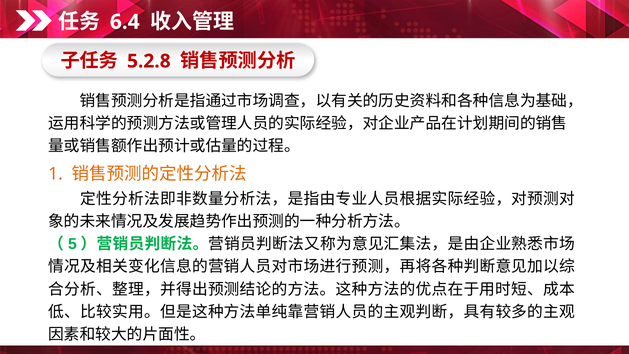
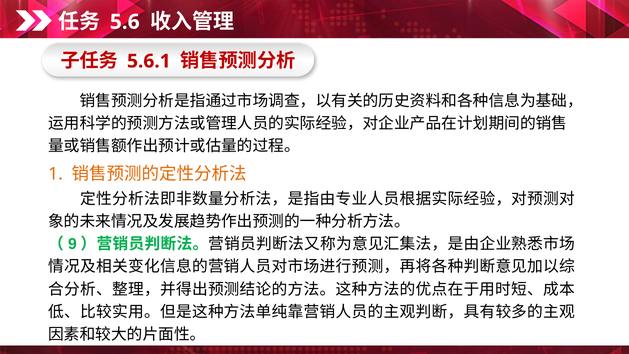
6.4: 6.4 -> 5.6 (125, 22)
5.2.8: 5.2.8 -> 5.6.1 (149, 61)
5: 5 -> 9 (72, 244)
